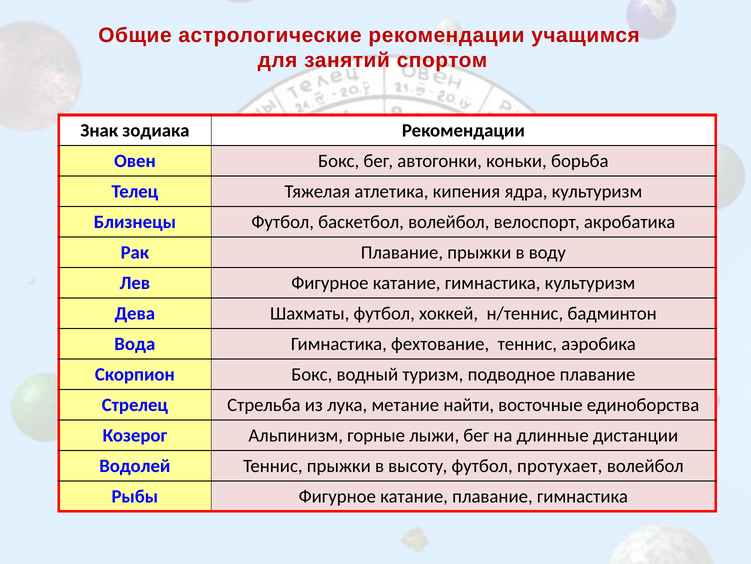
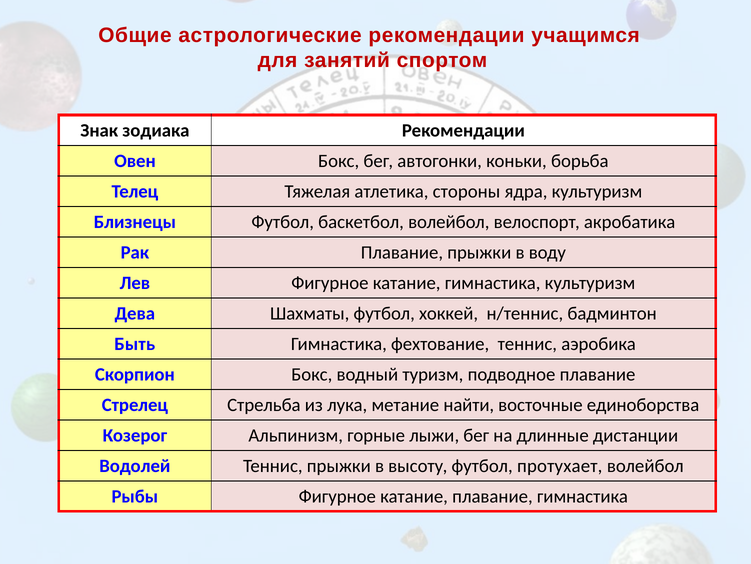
кипения: кипения -> стороны (466, 191)
Вода: Вода -> Быть (135, 343)
